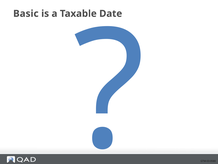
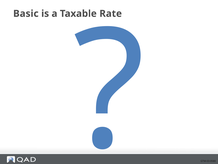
Date: Date -> Rate (111, 14)
